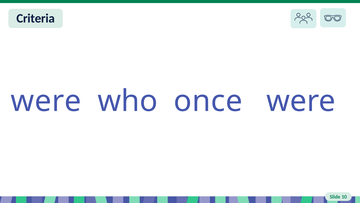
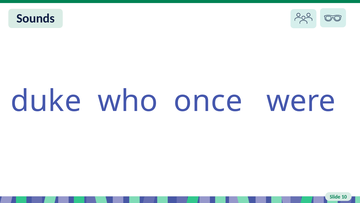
Criteria: Criteria -> Sounds (36, 18)
were: were -> duke (46, 101)
